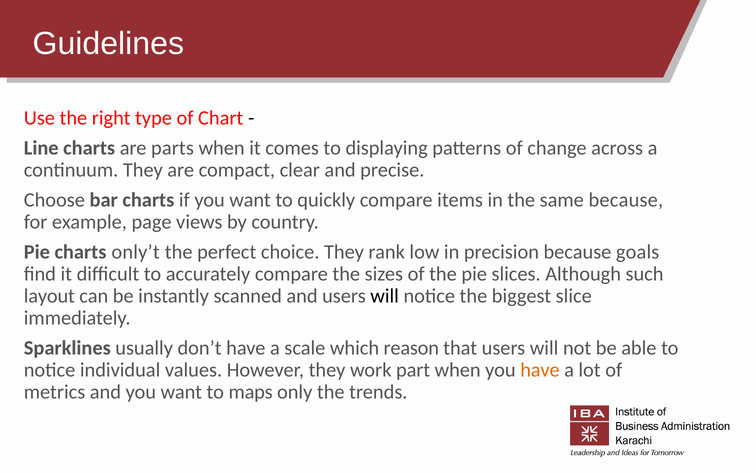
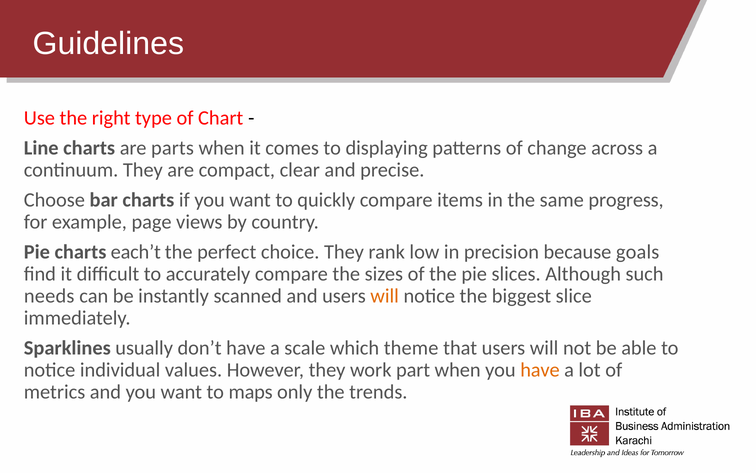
same because: because -> progress (626, 200)
only’t: only’t -> each’t (136, 252)
layout: layout -> needs (49, 296)
will colour: black -> orange (385, 296)
reason: reason -> theme (411, 348)
